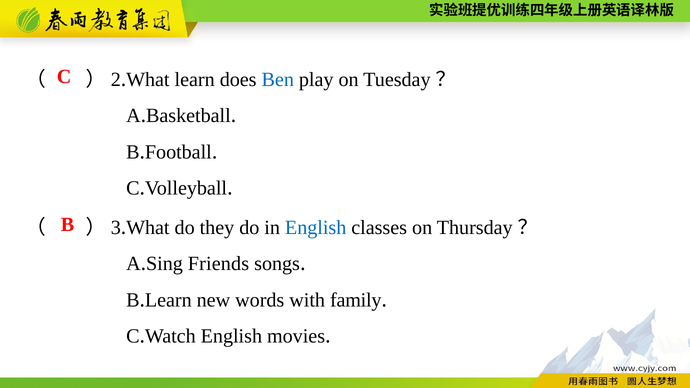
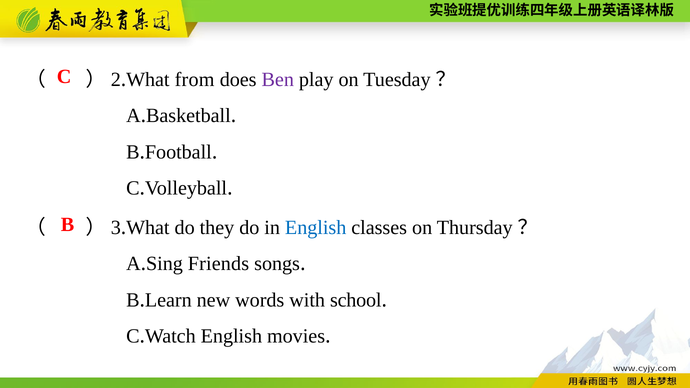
learn: learn -> from (195, 80)
Ben colour: blue -> purple (278, 80)
family: family -> school (356, 300)
